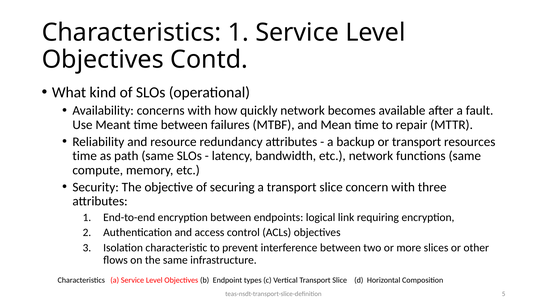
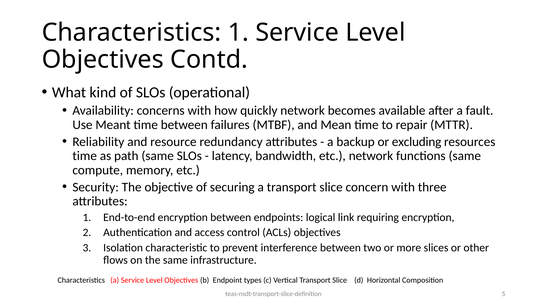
or transport: transport -> excluding (417, 142)
